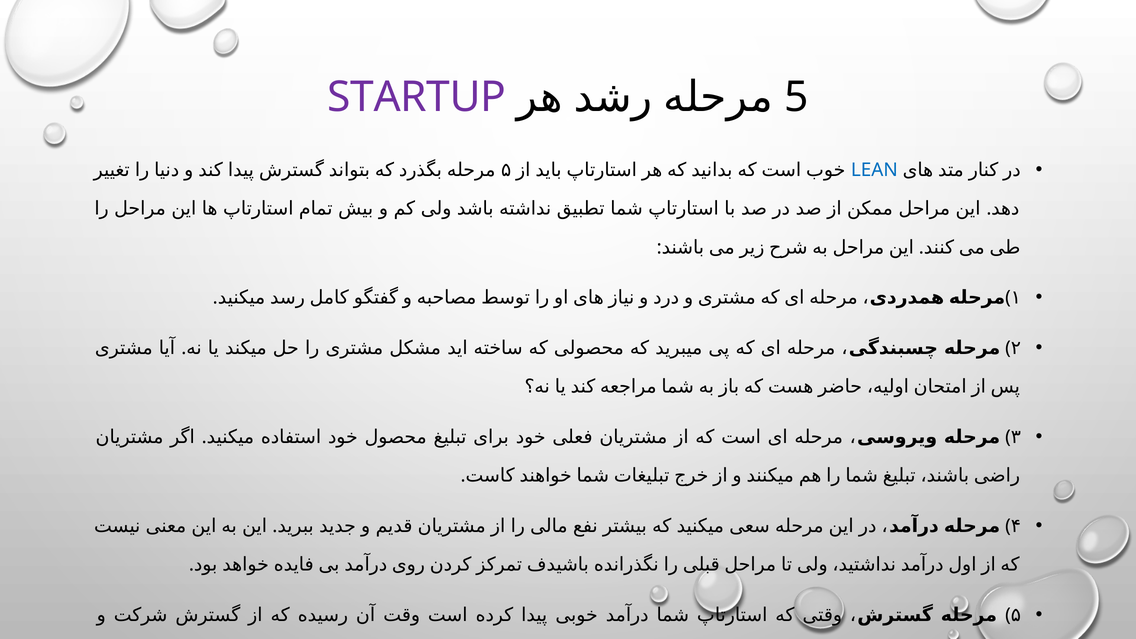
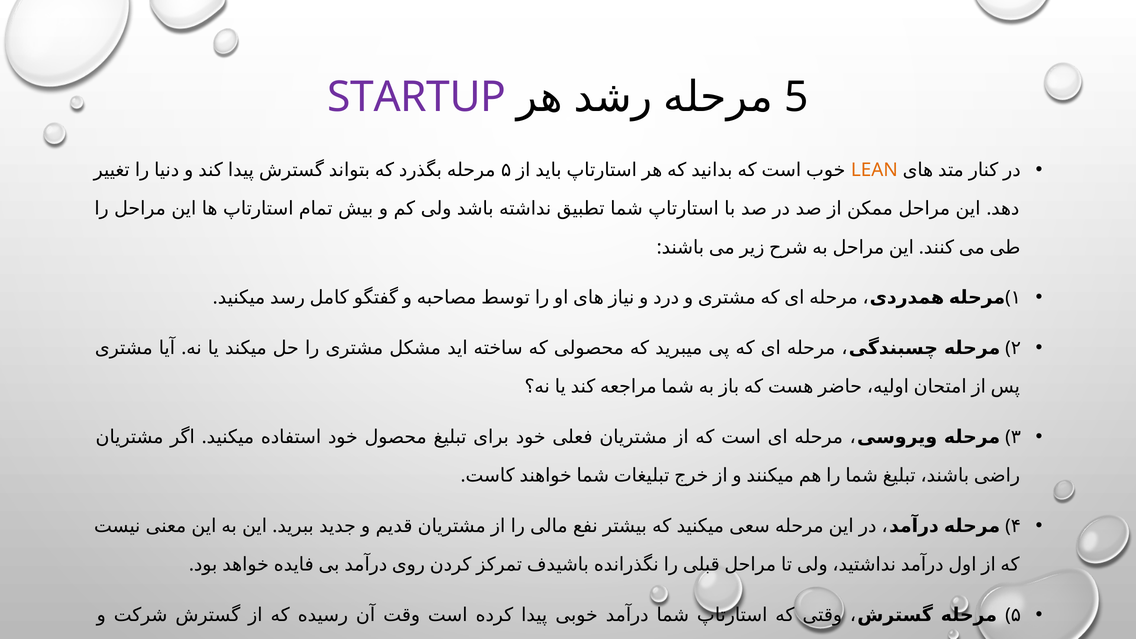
LEAN colour: blue -> orange (874, 170)
